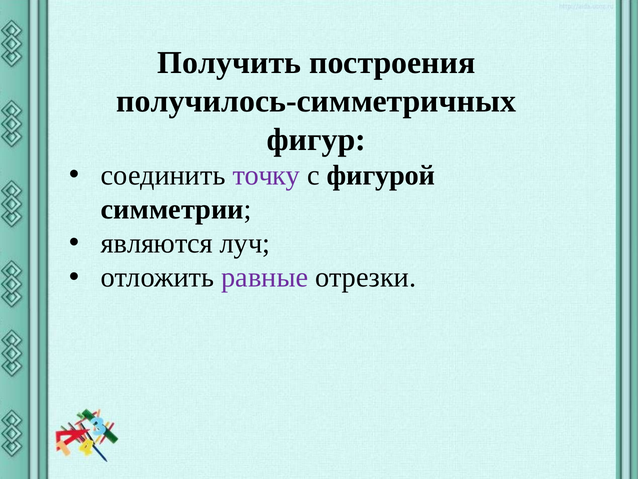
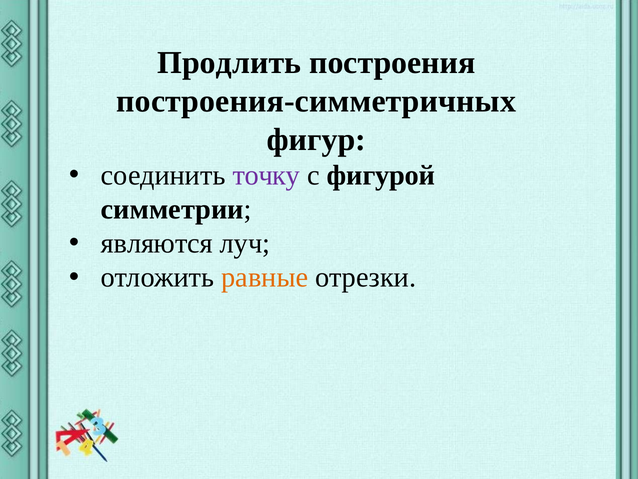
Получить: Получить -> Продлить (229, 63)
получилось-симметричных: получилось-симметричных -> построения-симметричных (316, 101)
равные colour: purple -> orange (265, 277)
